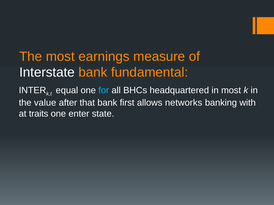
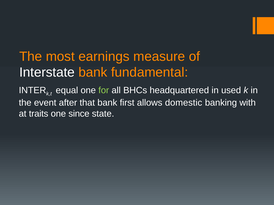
for colour: light blue -> light green (104, 90)
in most: most -> used (231, 90)
value: value -> event (45, 103)
networks: networks -> domestic (184, 103)
enter: enter -> since (79, 114)
